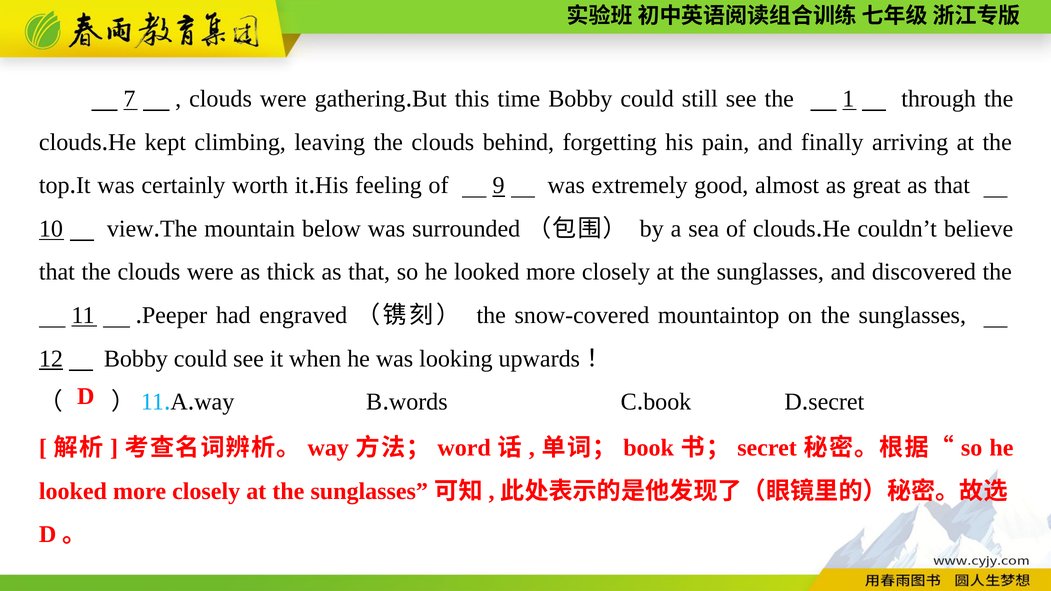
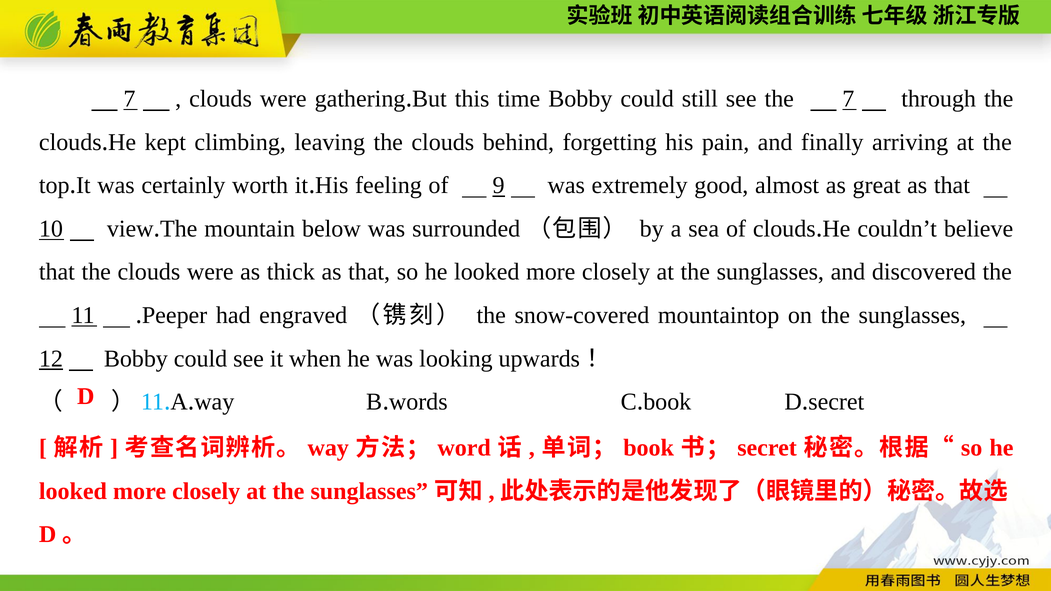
the 1: 1 -> 7 (848, 99)
